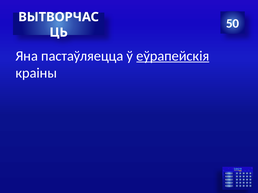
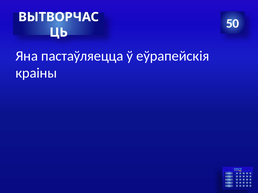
еўрапейскія underline: present -> none (173, 56)
